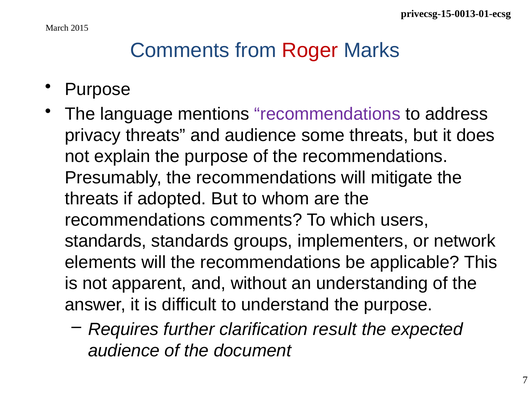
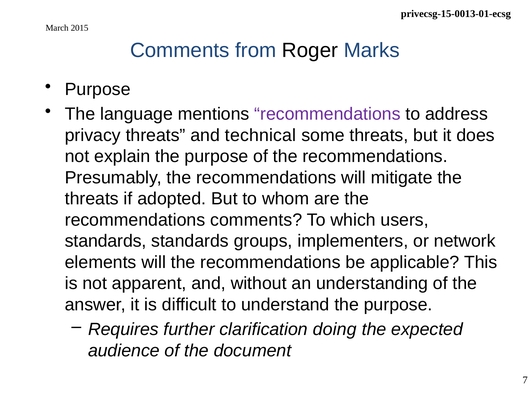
Roger colour: red -> black (310, 50)
and audience: audience -> technical (261, 135)
result: result -> doing (335, 330)
